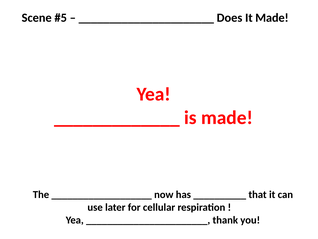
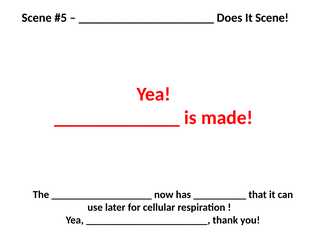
It Made: Made -> Scene (272, 18)
